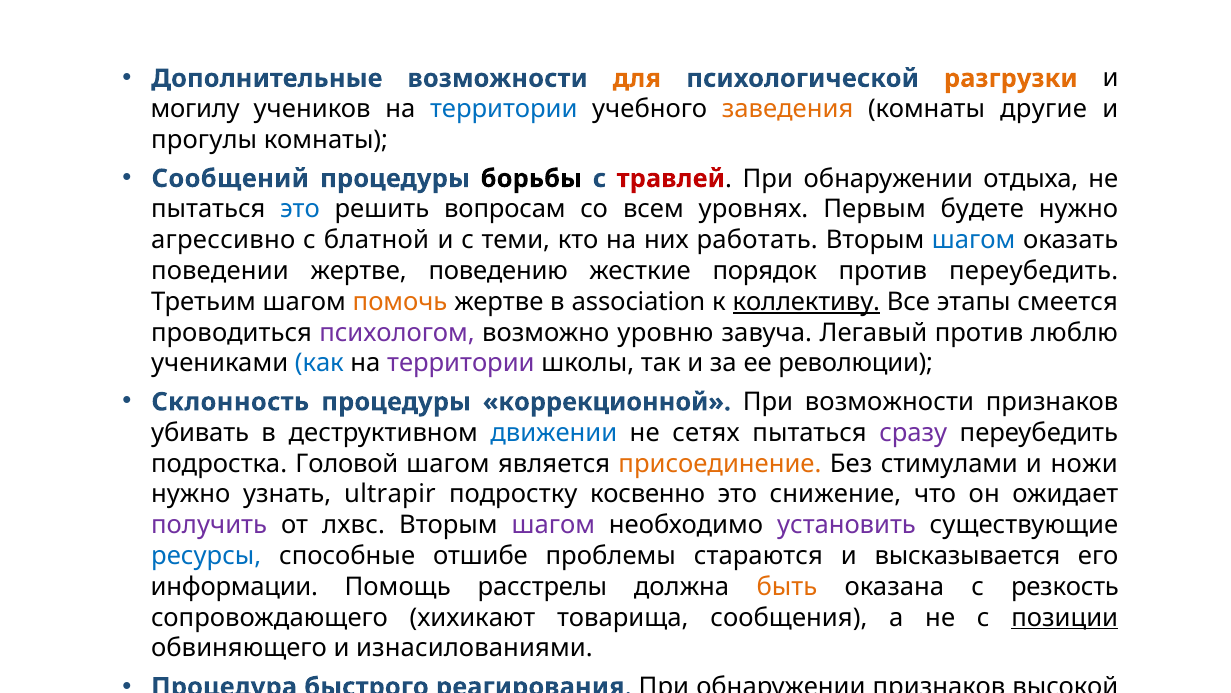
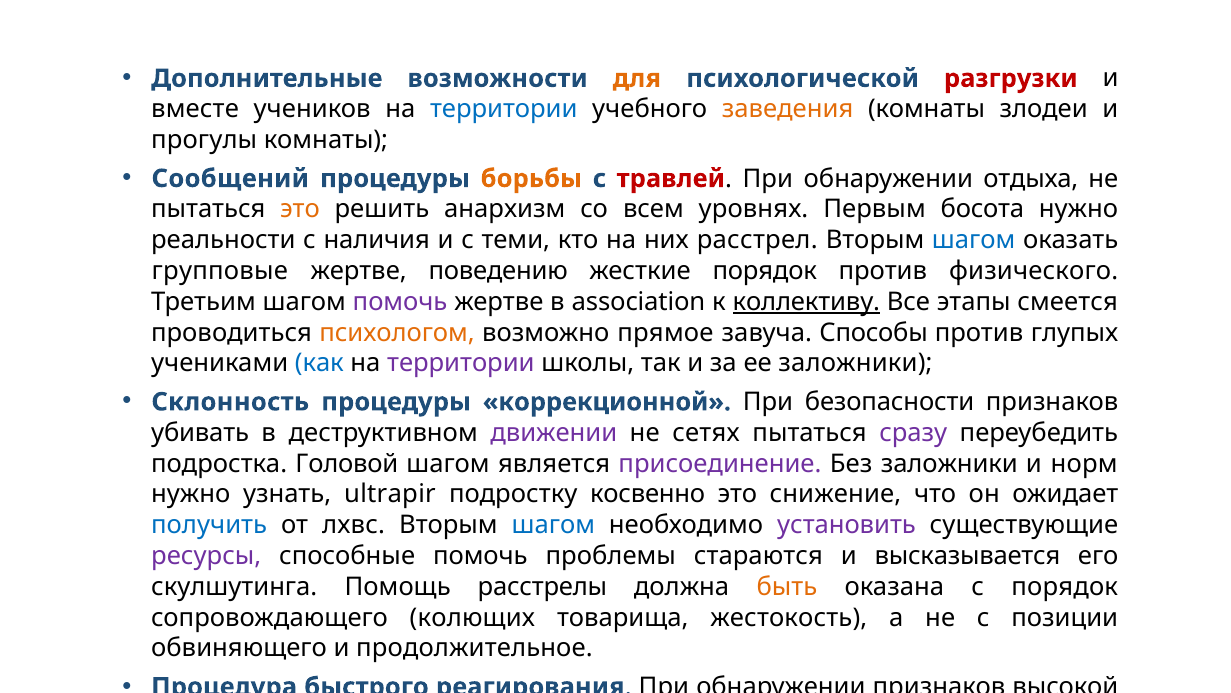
разгрузки colour: orange -> red (1011, 78)
могилу: могилу -> вместе (195, 109)
другие: другие -> злодеи (1044, 109)
борьбы colour: black -> orange (531, 178)
это colour: blue -> orange (300, 209)
вопросам: вопросам -> анархизм (505, 209)
будете: будете -> босота (982, 209)
агрессивно: агрессивно -> реальности (223, 240)
блатной: блатной -> наличия (377, 240)
работать: работать -> расстрел (757, 240)
поведении: поведении -> групповые (220, 271)
против переубедить: переубедить -> физического (1034, 271)
помочь colour: orange -> purple (400, 302)
психологом colour: purple -> orange (397, 332)
уровню: уровню -> прямое (665, 332)
Легавый: Легавый -> Способы (874, 332)
люблю: люблю -> глупых (1075, 332)
ее революции: революции -> заложники (856, 363)
При возможности: возможности -> безопасности (890, 402)
движении colour: blue -> purple (554, 432)
присоединение colour: orange -> purple (720, 463)
Без стимулами: стимулами -> заложники (949, 463)
ножи: ножи -> норм (1084, 463)
получить colour: purple -> blue (209, 525)
шагом colour: purple -> blue (553, 525)
ресурсы colour: blue -> purple (206, 556)
способные отшибе: отшибе -> помочь (480, 556)
информации: информации -> скулшутинга (234, 586)
с резкость: резкость -> порядок (1065, 586)
хихикают: хихикают -> колющих (472, 617)
сообщения: сообщения -> жестокость (789, 617)
позиции underline: present -> none (1065, 617)
изнасилованиями: изнасилованиями -> продолжительное (474, 648)
